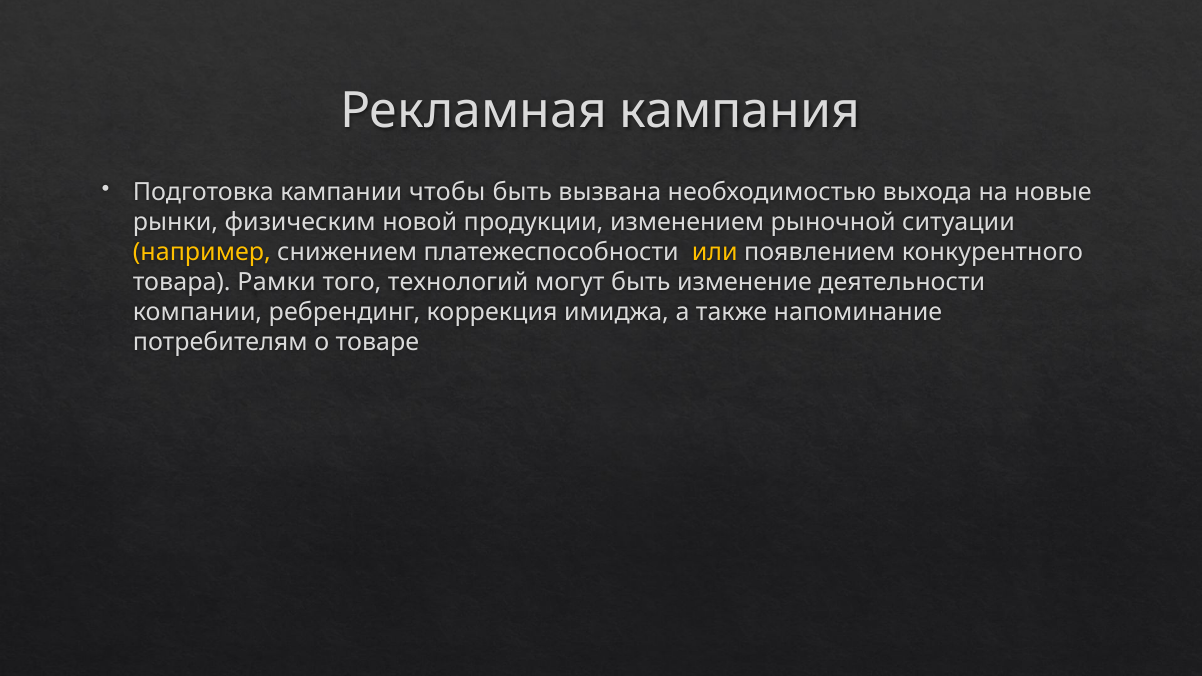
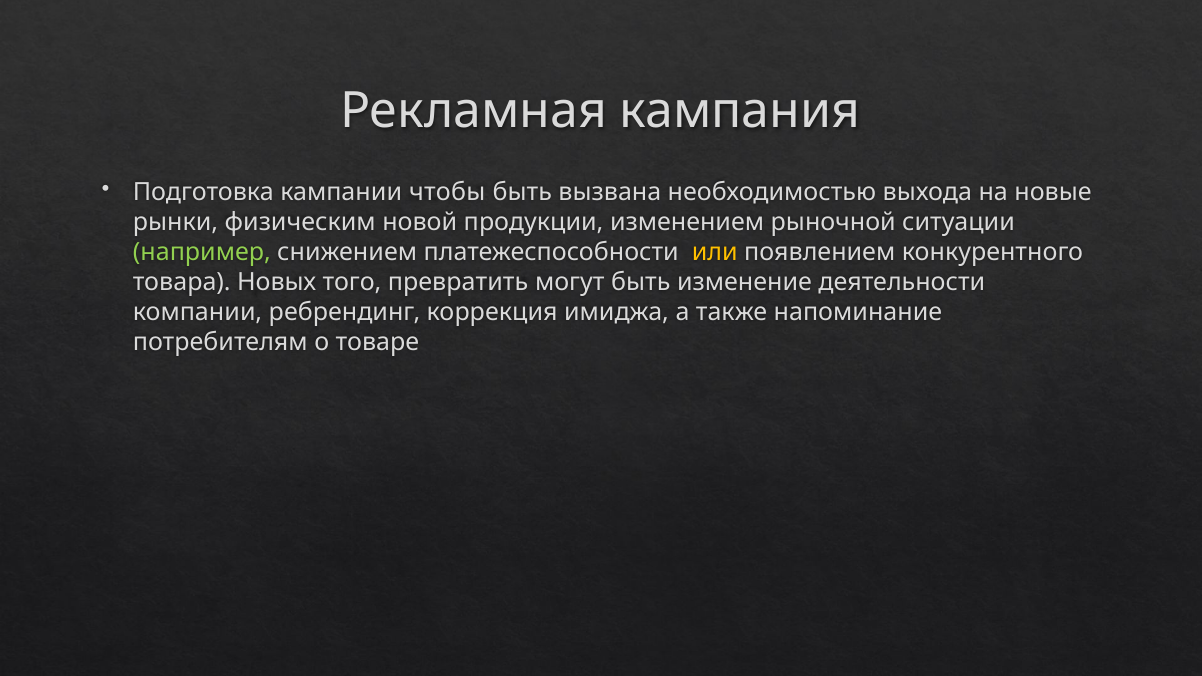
например colour: yellow -> light green (202, 252)
Рамки: Рамки -> Новых (277, 282)
технологий: технологий -> превратить (458, 282)
